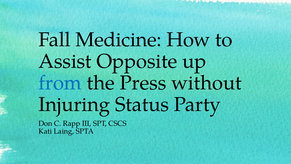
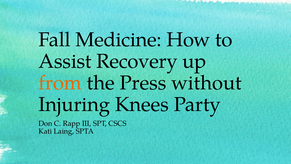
Opposite: Opposite -> Recovery (137, 61)
from colour: blue -> orange (60, 83)
Status: Status -> Knees (142, 104)
